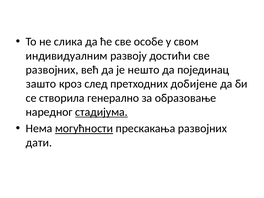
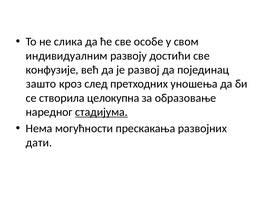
развојних: развојних -> конфузије (52, 70)
нешто: нешто -> развој (144, 70)
добијене: добијене -> уношења (194, 84)
генерално: генерално -> целокупна (113, 98)
могућности underline: present -> none (84, 129)
